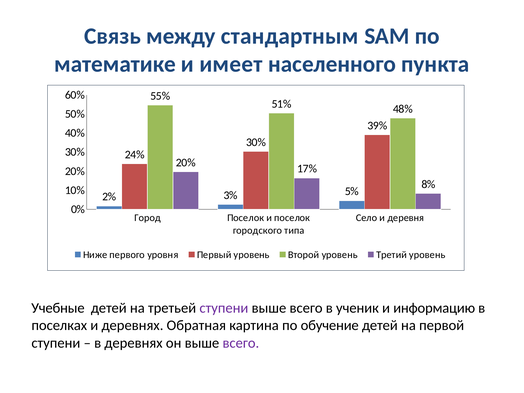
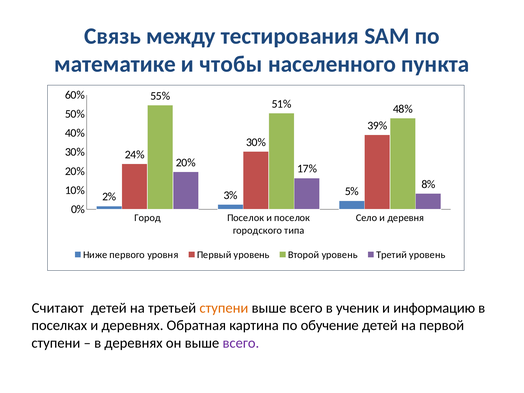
стандартным: стандартным -> тестирования (290, 36)
имеет: имеет -> чтобы (231, 64)
Учебные: Учебные -> Считают (58, 308)
ступени colour: purple -> orange (224, 308)
